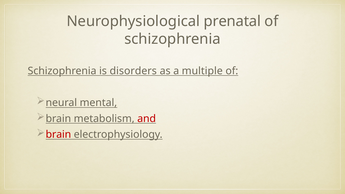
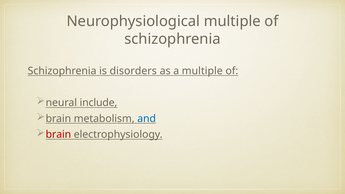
Neurophysiological prenatal: prenatal -> multiple (232, 21)
mental: mental -> include (98, 103)
and colour: red -> blue (147, 119)
